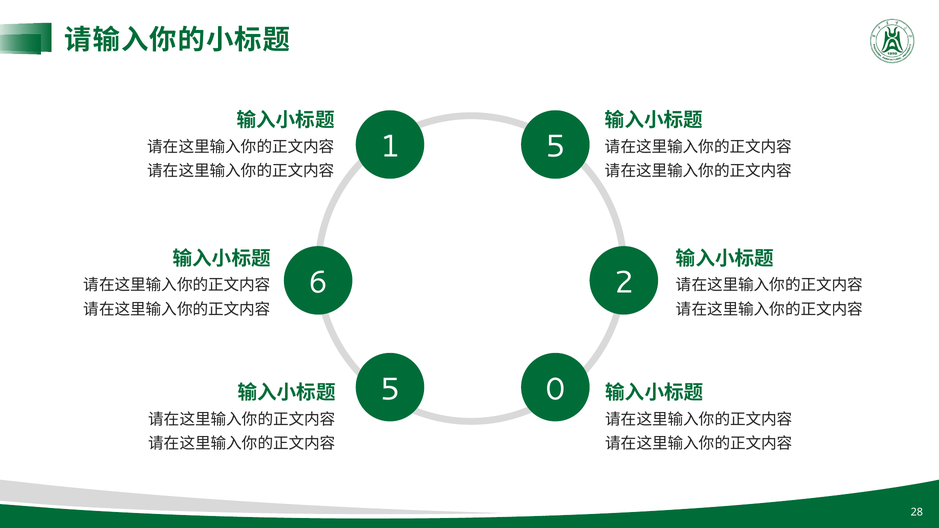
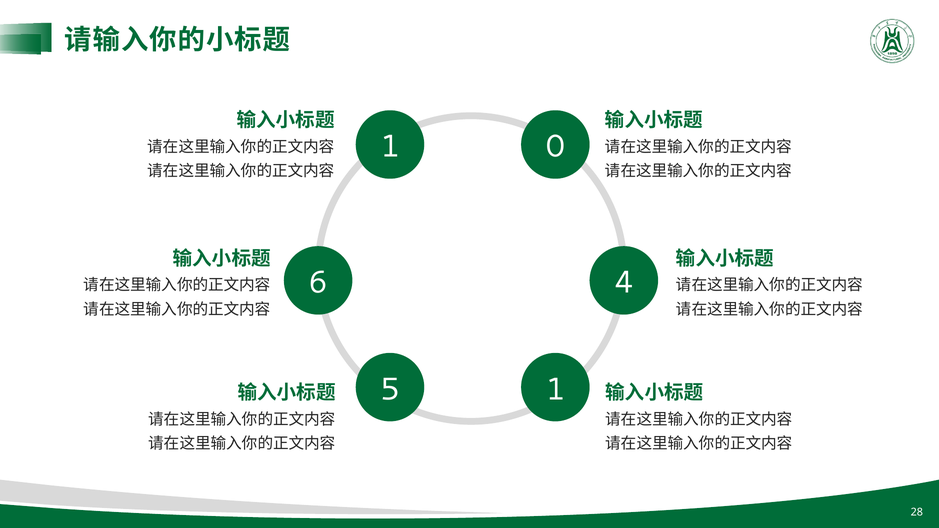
1 5: 5 -> 0 (555, 147)
2: 2 -> 4 (624, 283)
5 0: 0 -> 1 (555, 389)
